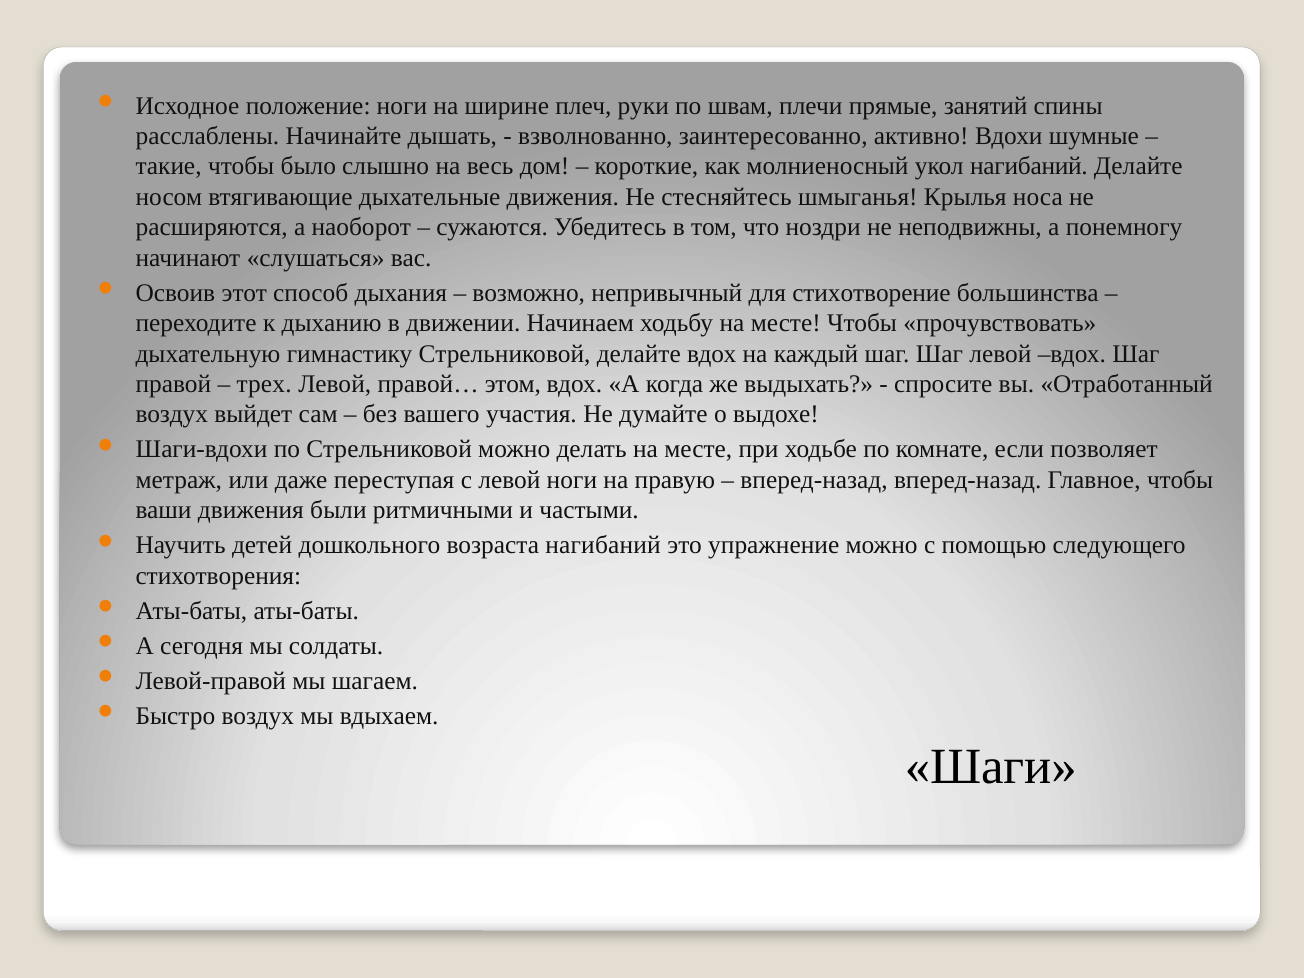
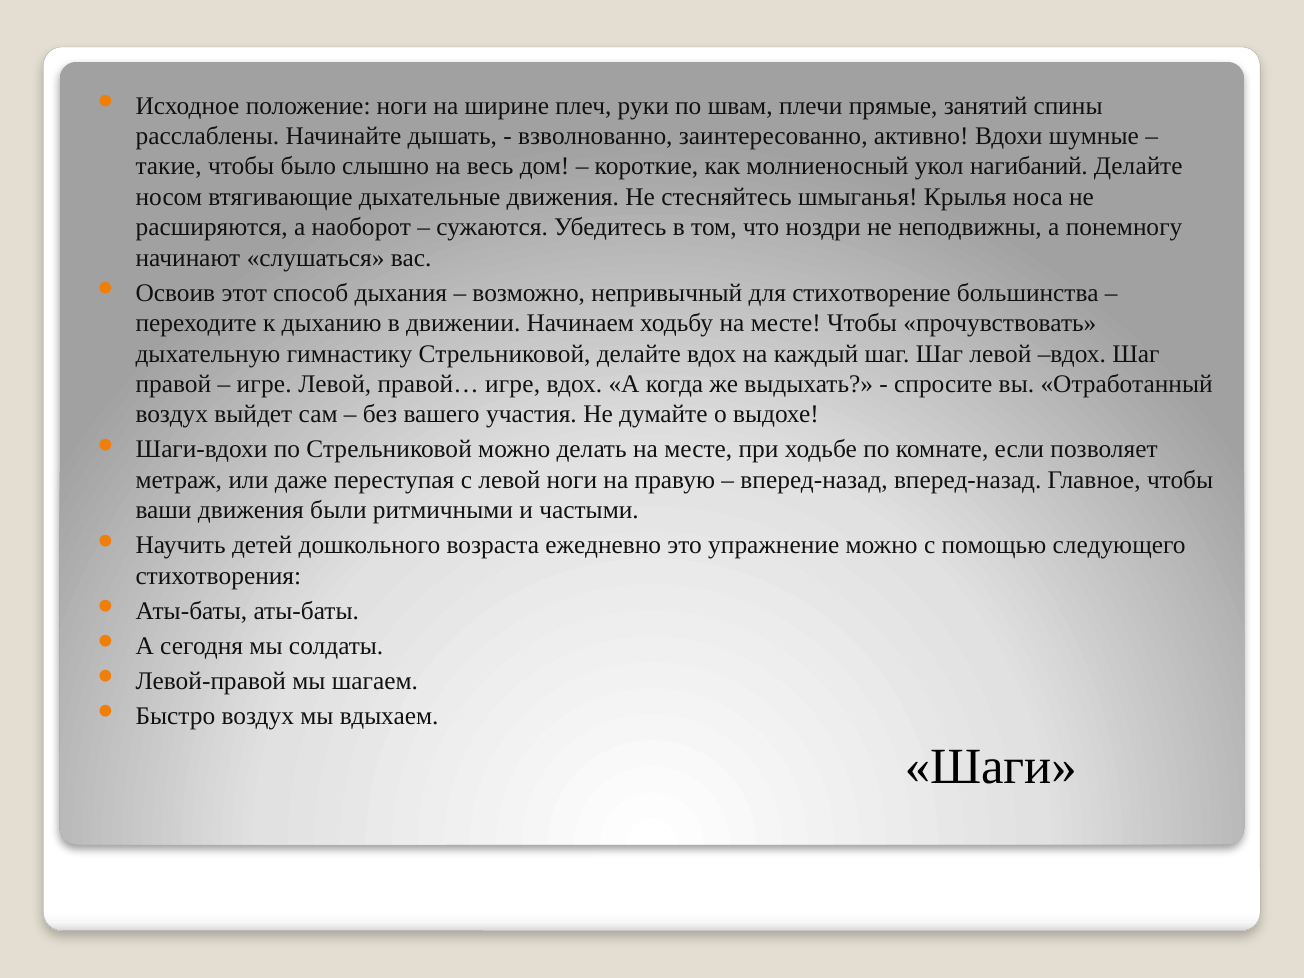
трех: трех -> игре (264, 384)
правой… этом: этом -> игре (513, 384)
возраста нагибаний: нагибаний -> ежедневно (603, 545)
